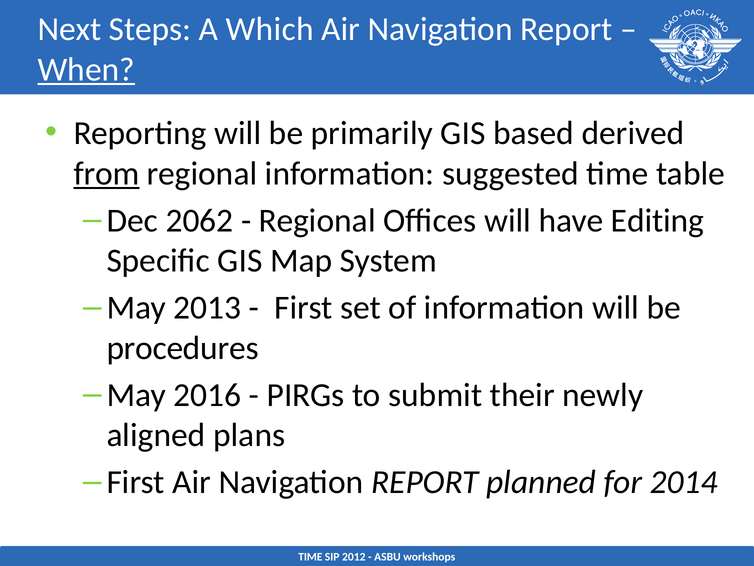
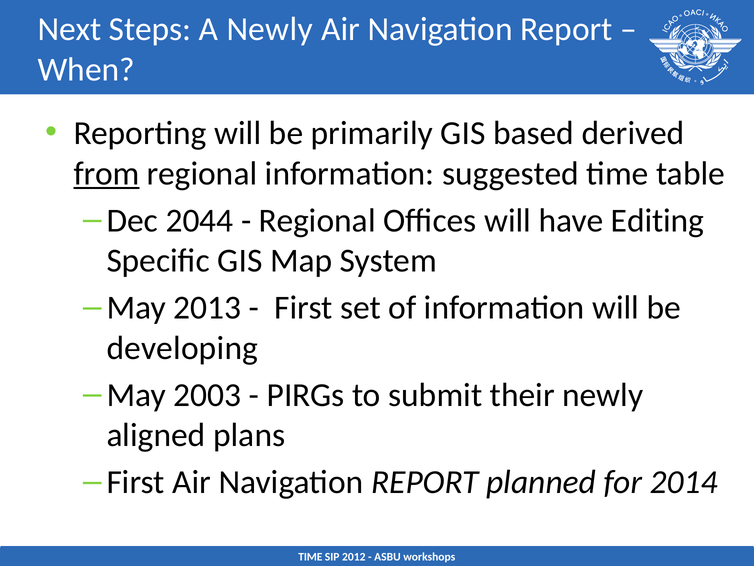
A Which: Which -> Newly (270, 29)
When underline: present -> none (86, 70)
2062: 2062 -> 2044 (199, 220)
procedures: procedures -> developing (182, 348)
2016: 2016 -> 2003 (207, 395)
